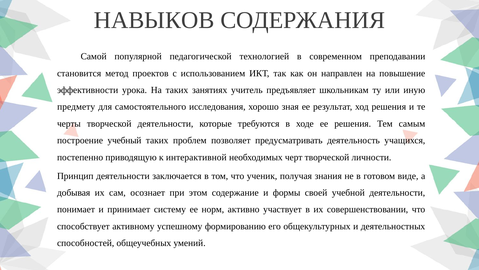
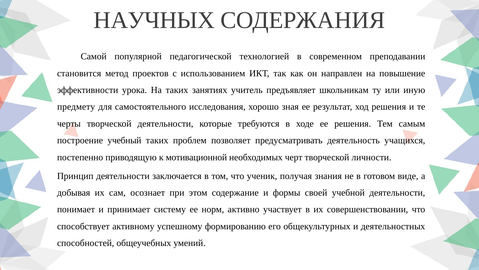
НАВЫКОВ: НАВЫКОВ -> НАУЧНЫХ (154, 20)
интерактивной: интерактивной -> мотивационной (196, 157)
